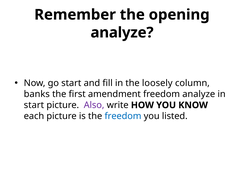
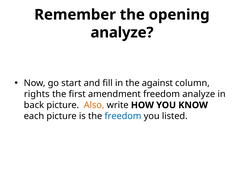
loosely: loosely -> against (157, 83)
banks: banks -> rights (37, 94)
start: start -> back (34, 105)
Also colour: purple -> orange (94, 105)
